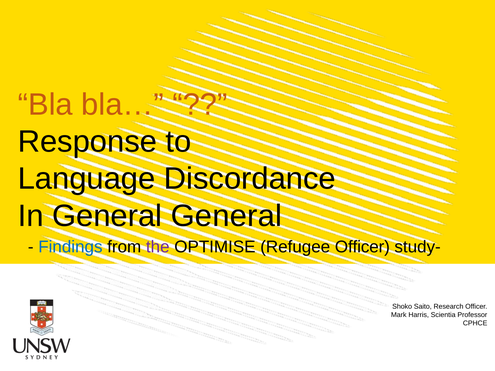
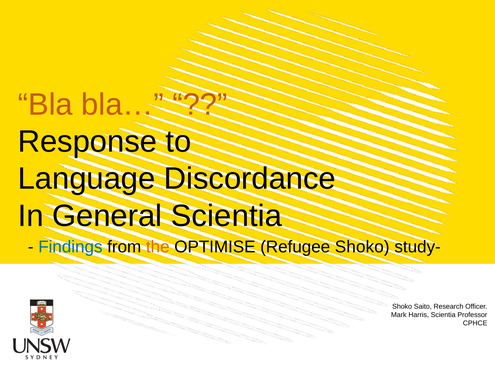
General General: General -> Scientia (226, 216)
the colour: purple -> orange (158, 247)
Refugee Officer: Officer -> Shoko (362, 247)
